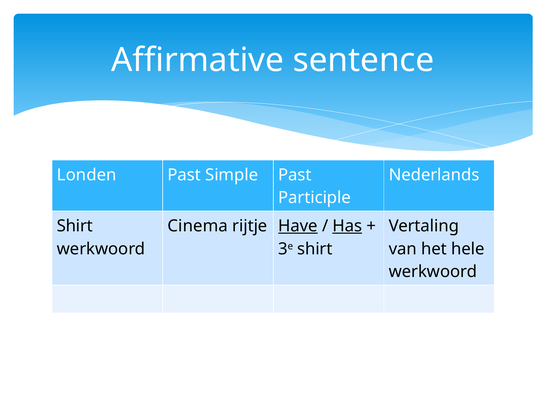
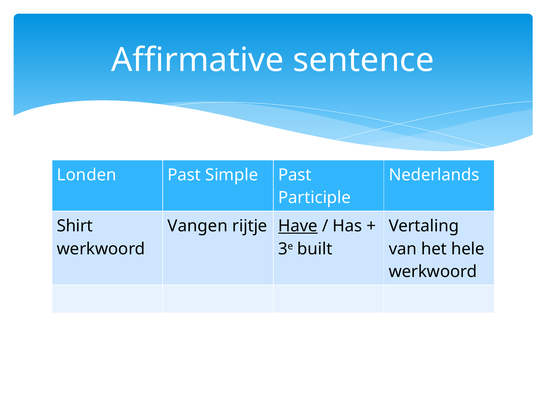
Cinema: Cinema -> Vangen (198, 226)
Has underline: present -> none (347, 226)
3e shirt: shirt -> built (315, 249)
